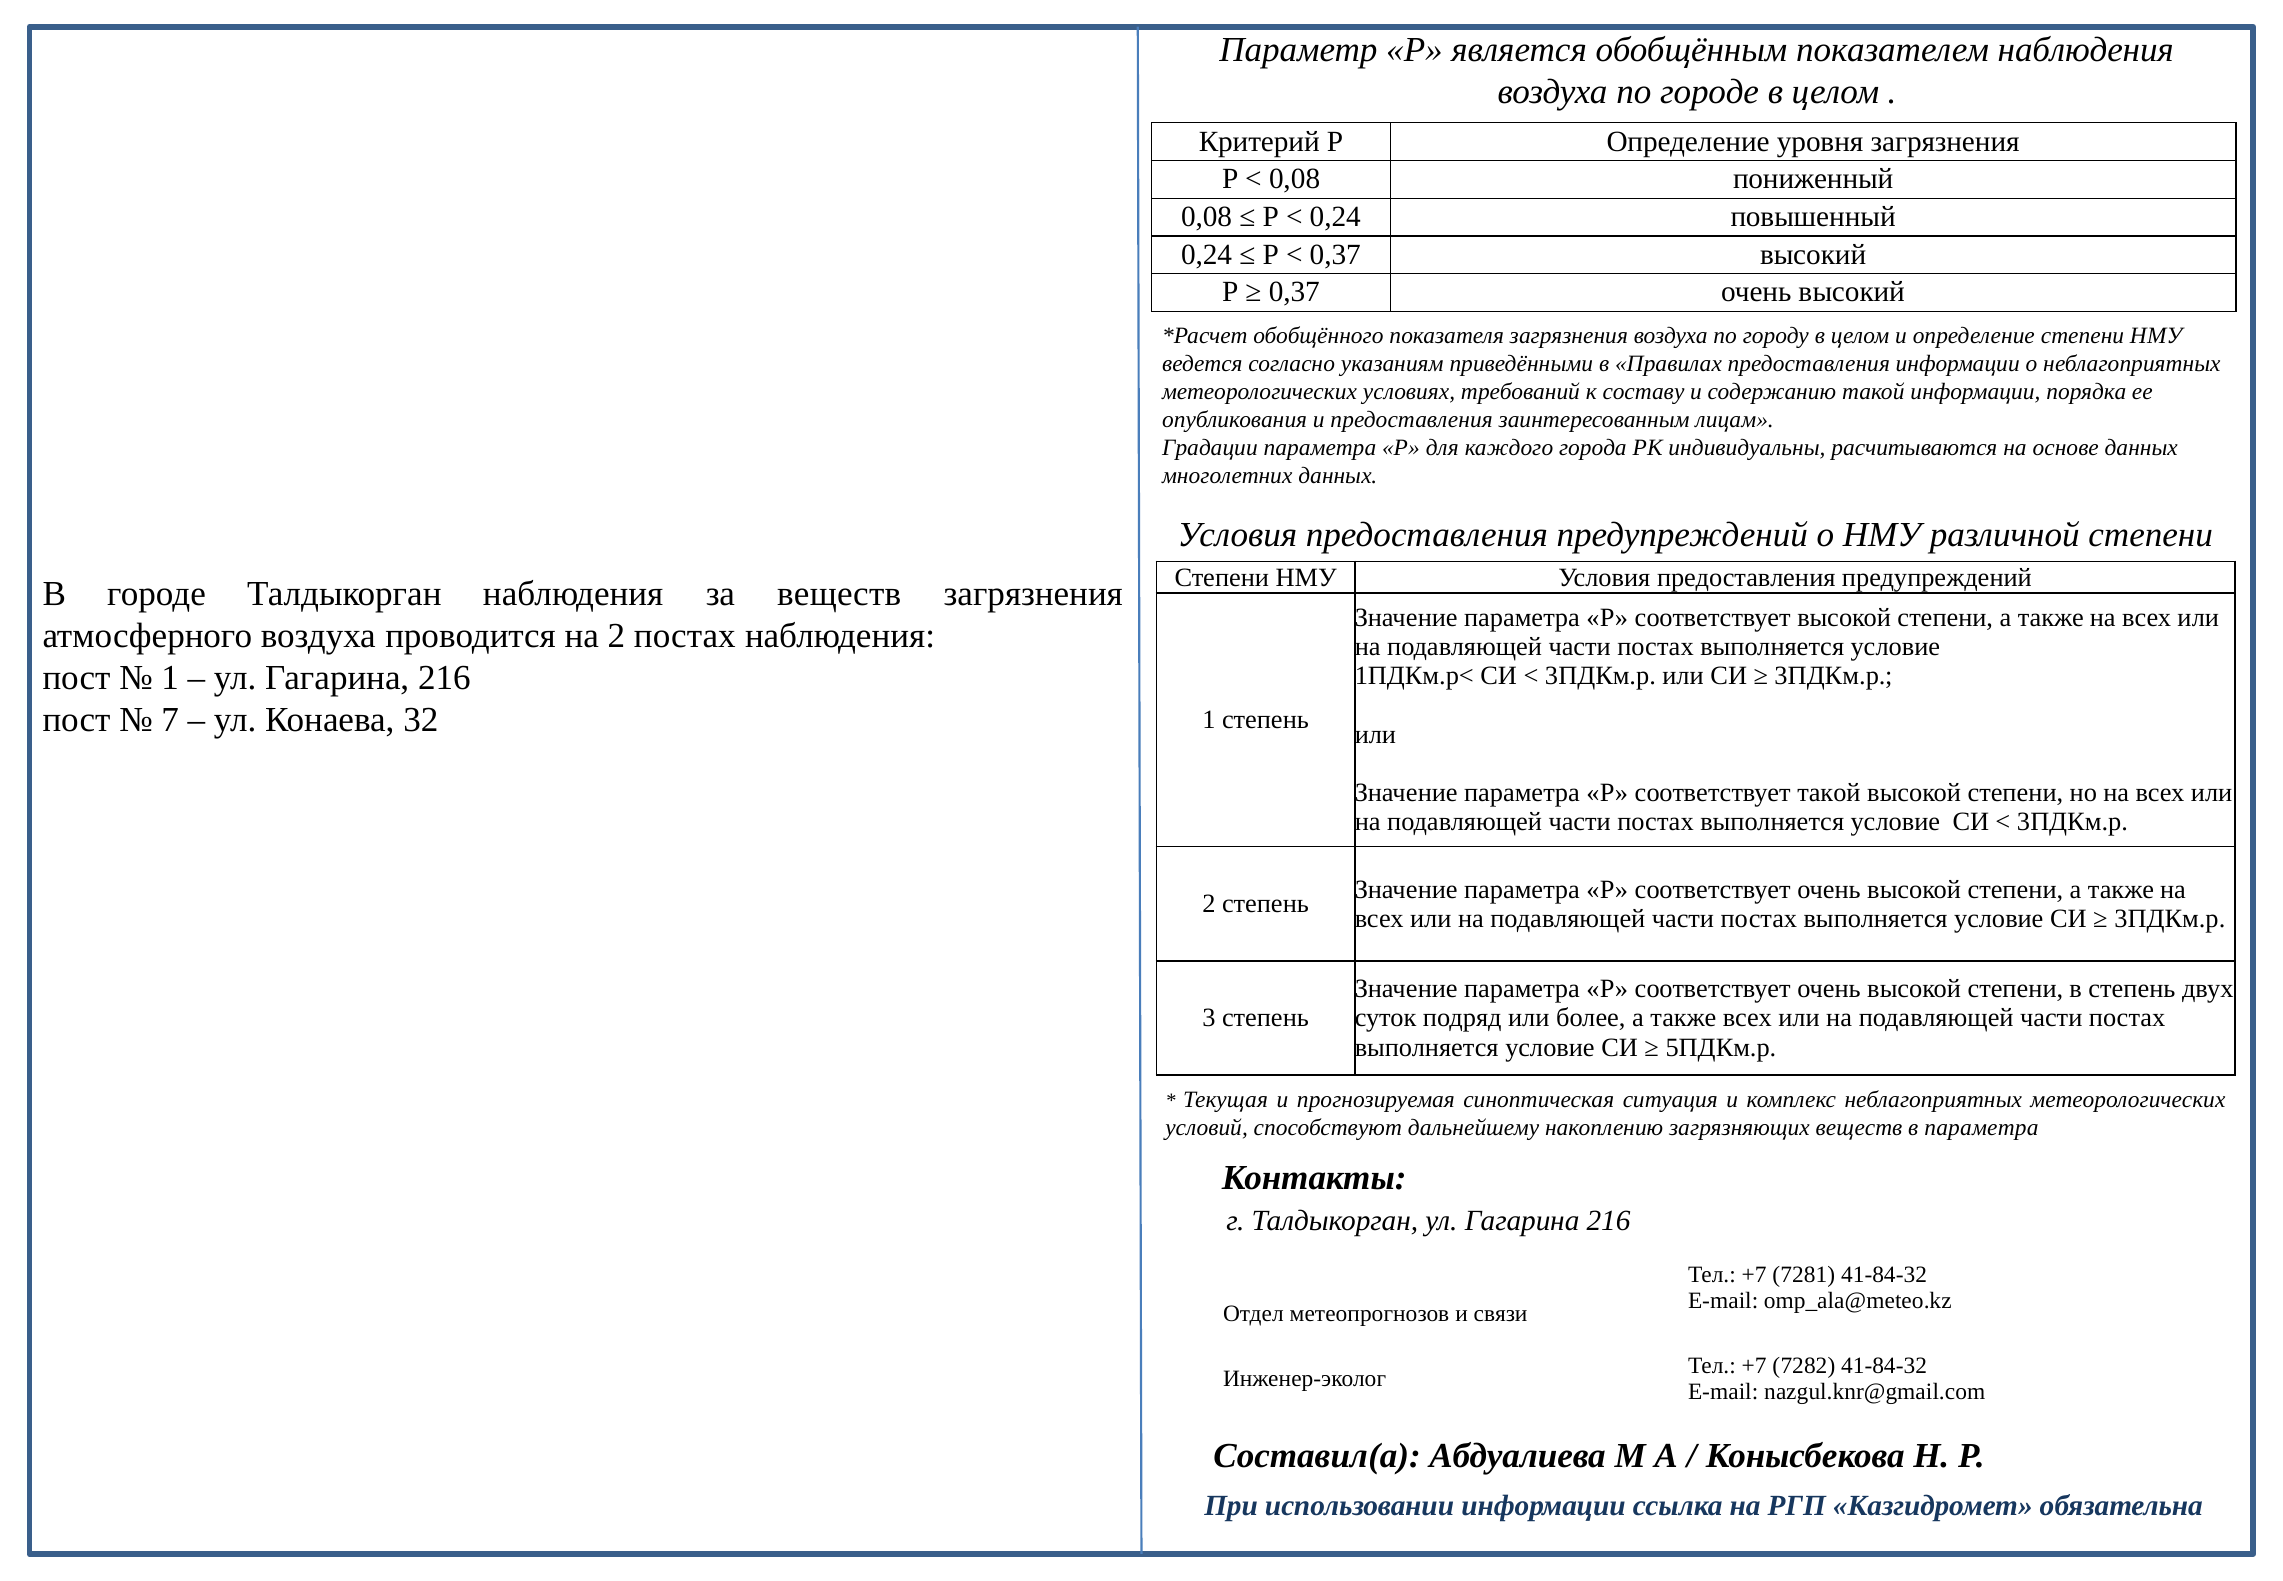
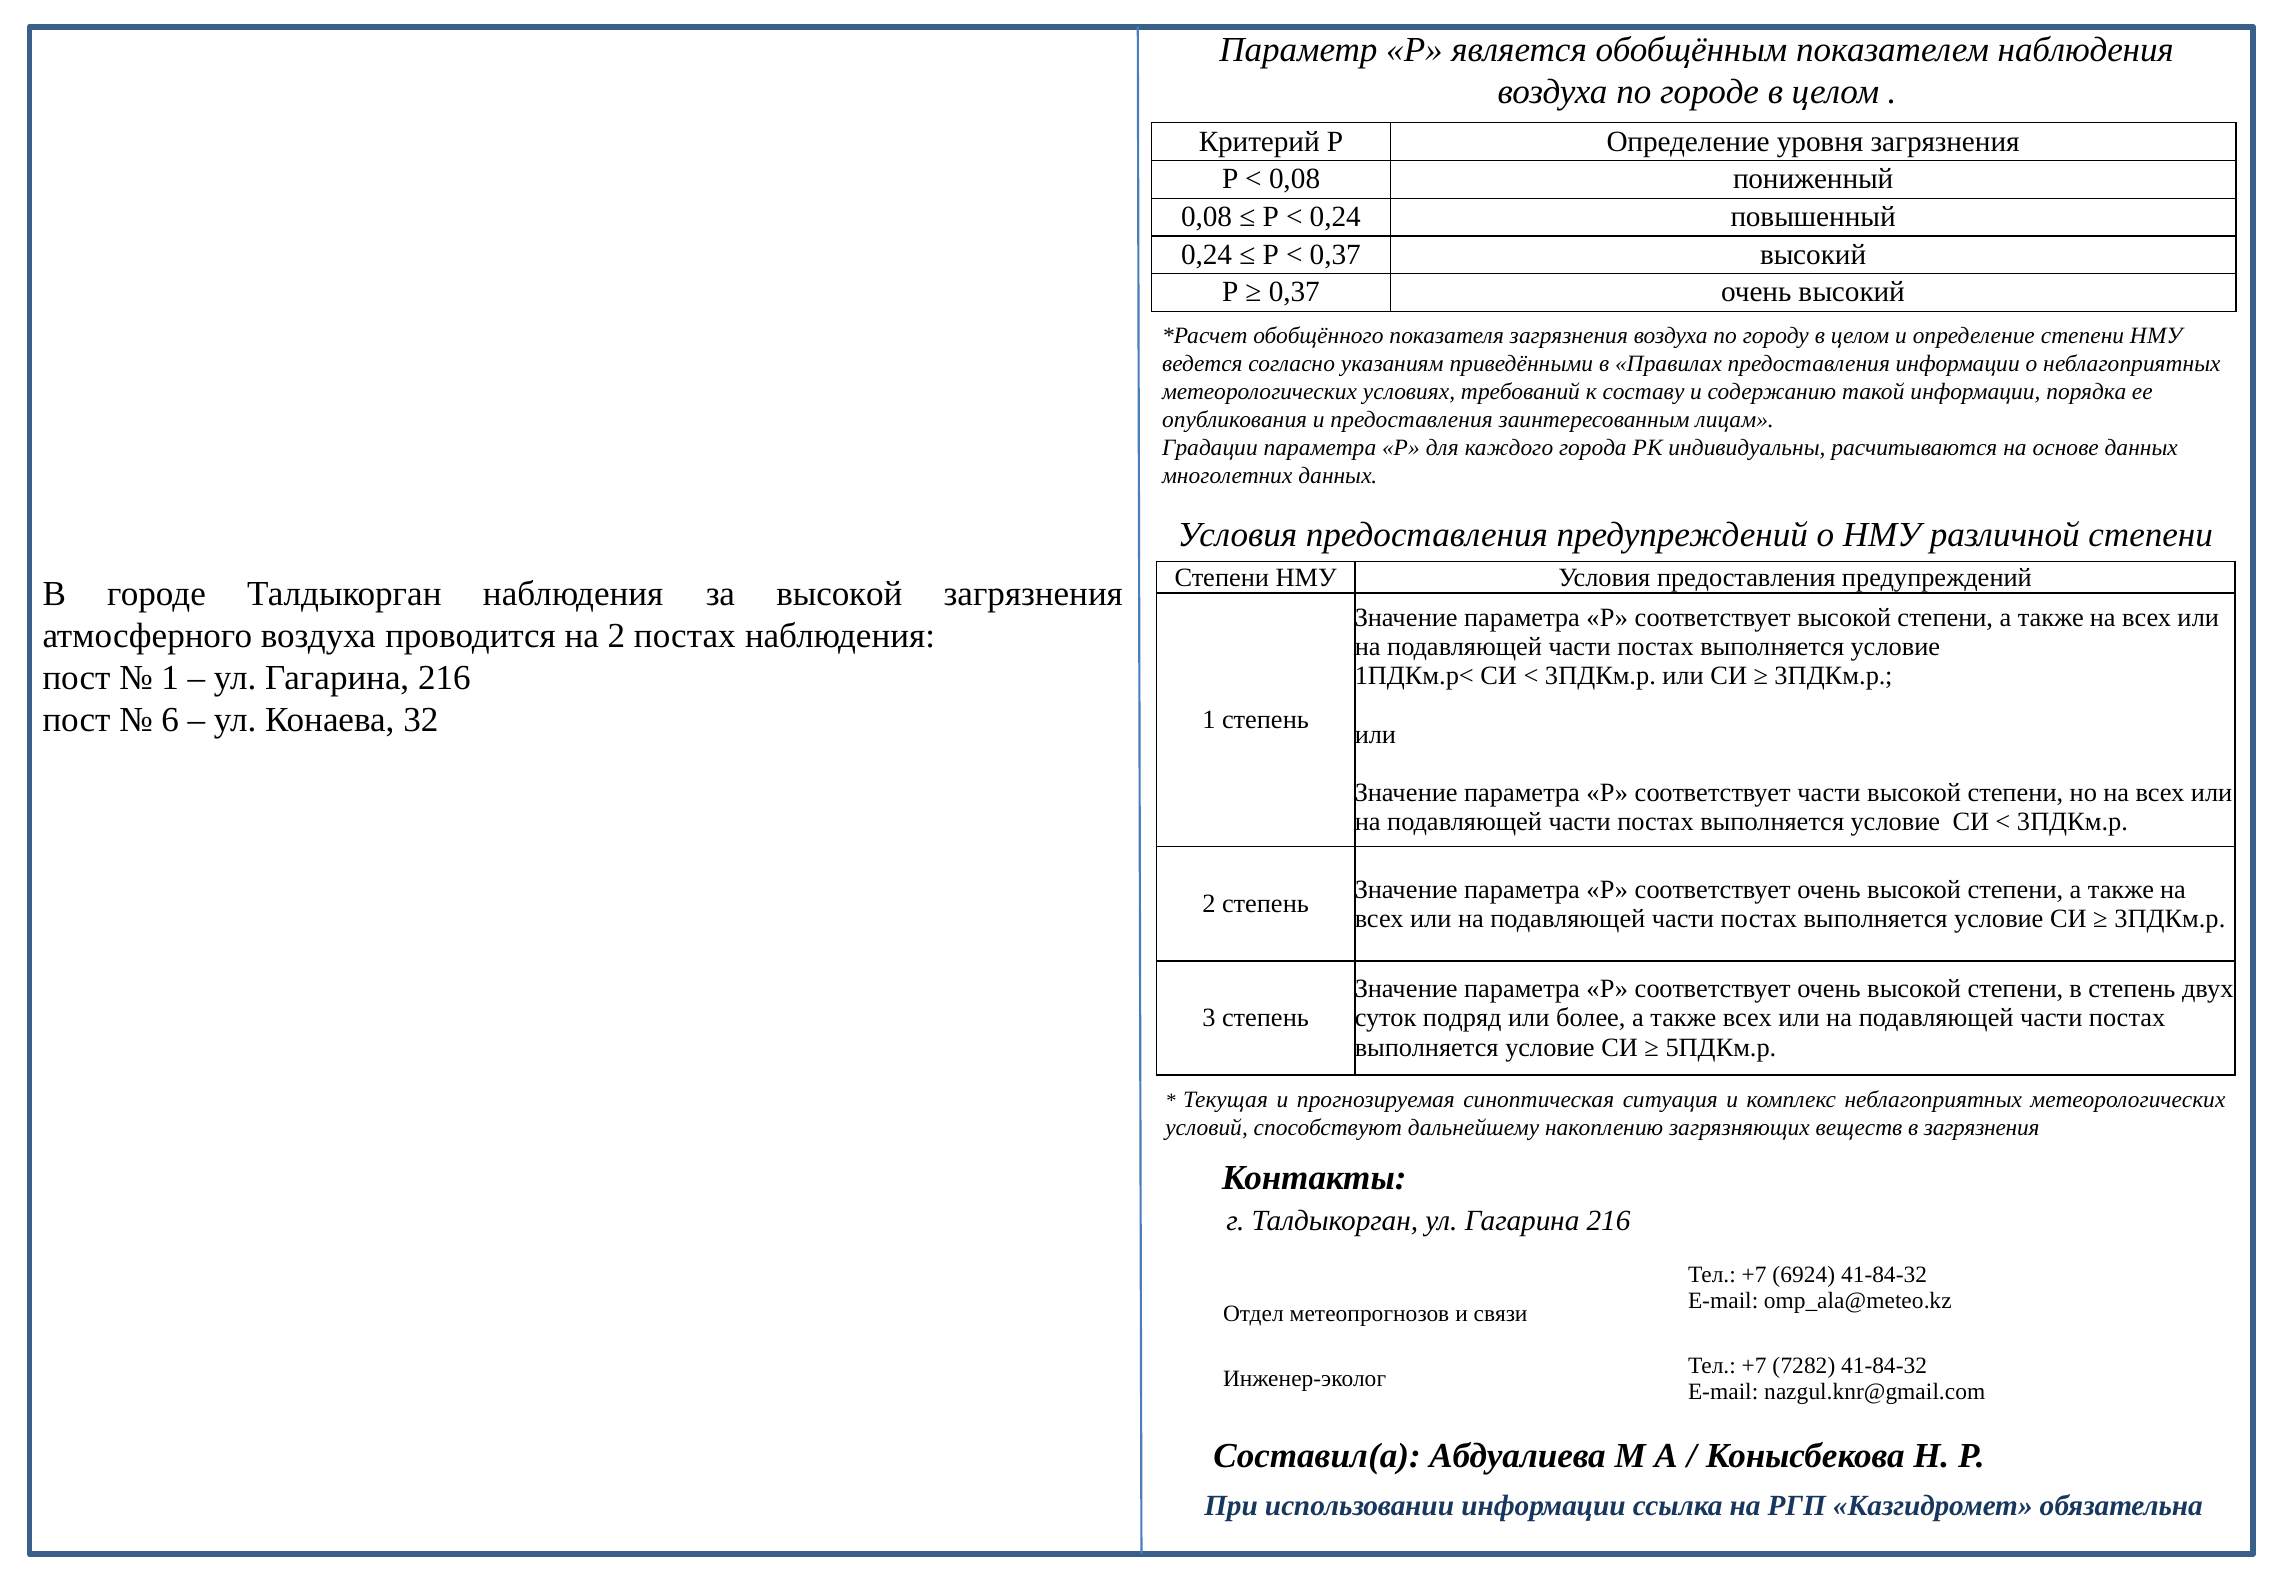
за веществ: веществ -> высокой (839, 594)
7: 7 -> 6 (170, 720)
соответствует такой: такой -> части (1829, 793)
в параметра: параметра -> загрязнения (1982, 1128)
7281: 7281 -> 6924 (1804, 1274)
